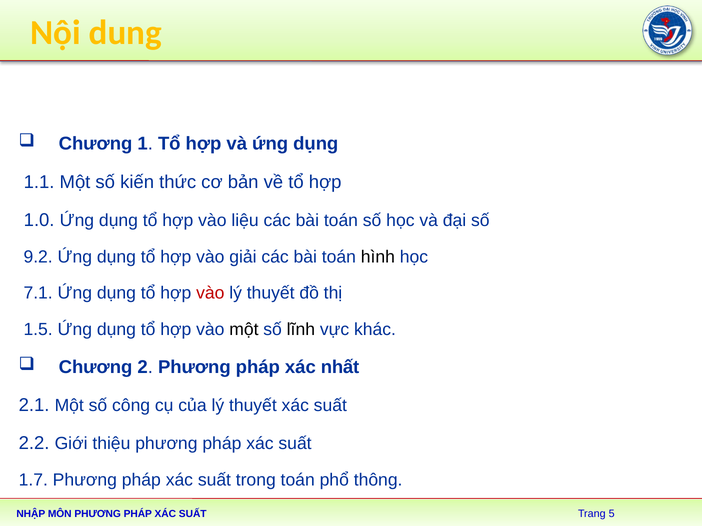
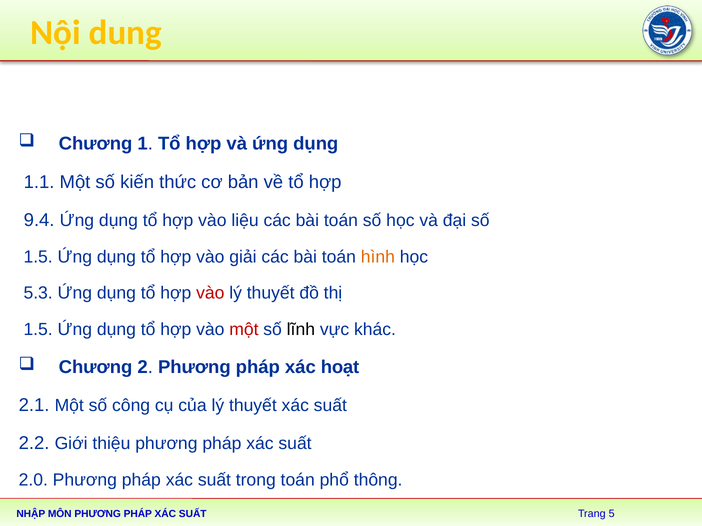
1.0: 1.0 -> 9.4 (39, 220)
9.2: 9.2 -> 1.5 (38, 257)
hình colour: black -> orange (378, 257)
7.1: 7.1 -> 5.3 (38, 293)
một colour: black -> red (244, 330)
nhất: nhất -> hoạt (340, 367)
1.7: 1.7 -> 2.0 (33, 481)
